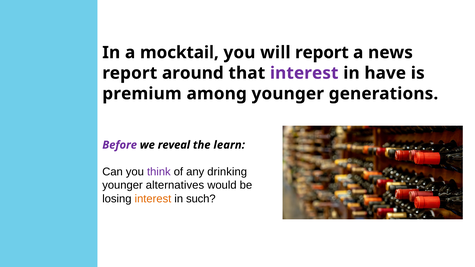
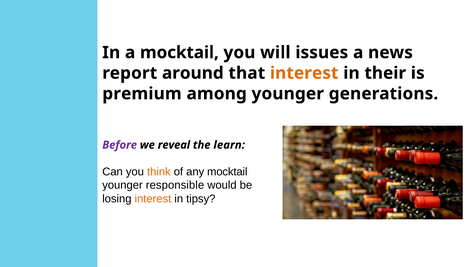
will report: report -> issues (322, 53)
interest colour: purple -> orange (304, 73)
have: have -> their (385, 73)
think colour: purple -> orange (159, 172)
any drinking: drinking -> mocktail (227, 172)
alternatives: alternatives -> responsible (175, 185)
such: such -> tipsy (201, 199)
